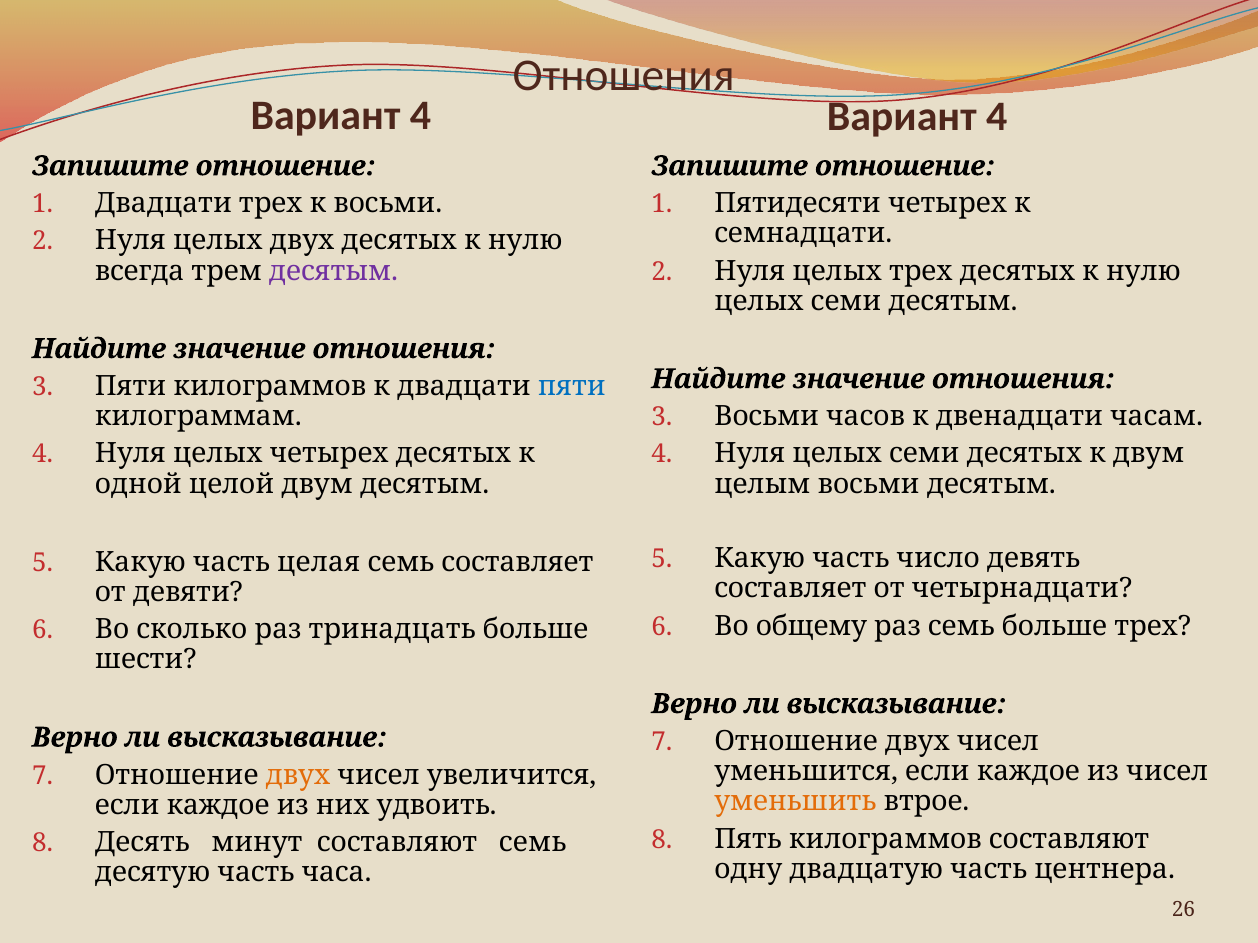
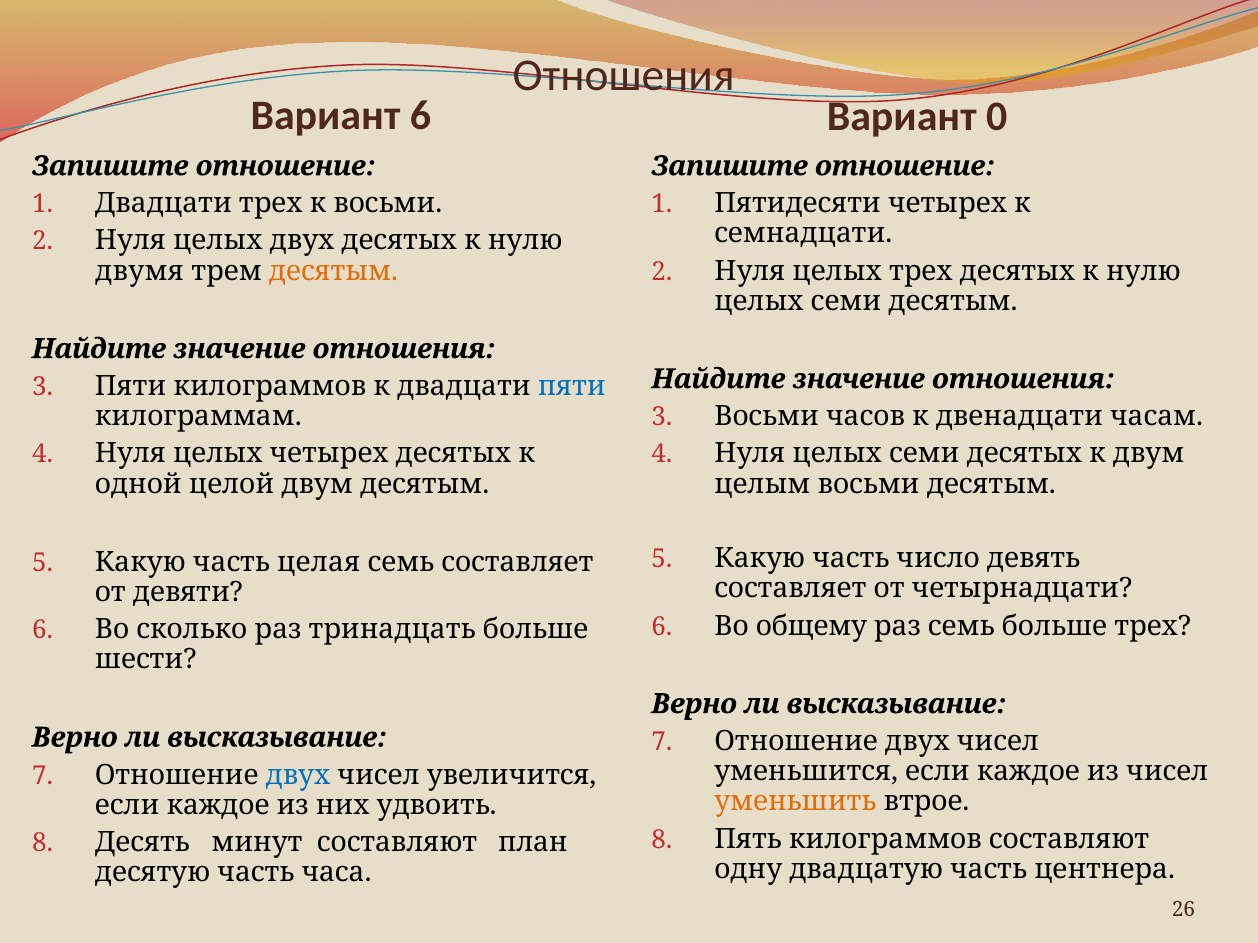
4: 4 -> 6 (420, 116)
4: 4 -> 0 (997, 117)
всегда: всегда -> двумя (139, 271)
десятым colour: purple -> orange (334, 271)
двух colour: orange -> blue (298, 775)
составляют семь: семь -> план (533, 843)
